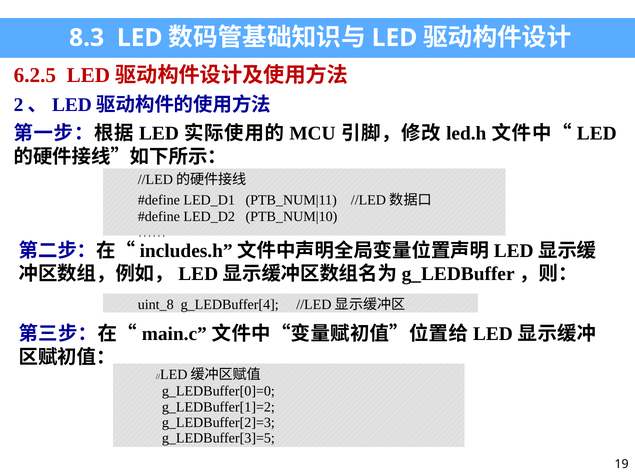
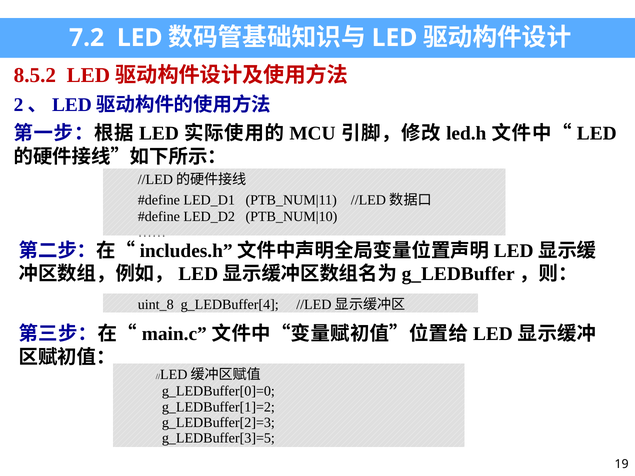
8.3: 8.3 -> 7.2 (87, 38)
6.2.5: 6.2.5 -> 8.5.2 (35, 75)
